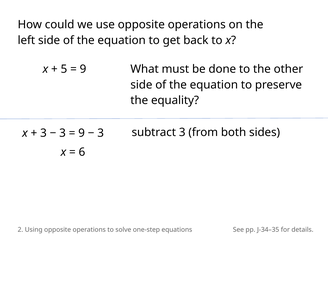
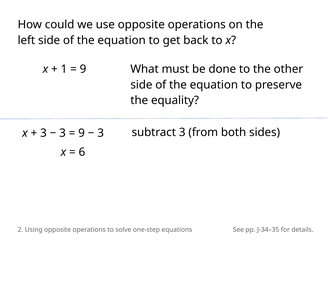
5: 5 -> 1 (64, 69)
